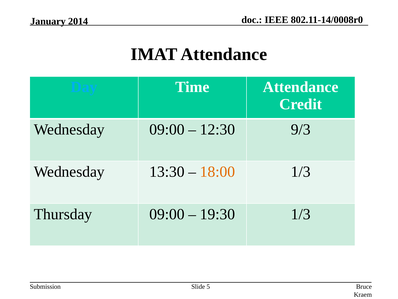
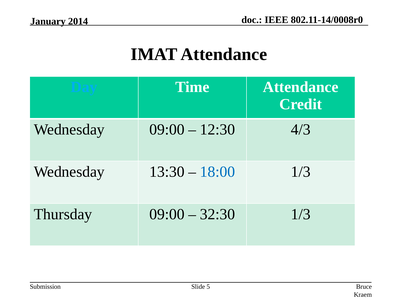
9/3: 9/3 -> 4/3 (301, 129)
18:00 colour: orange -> blue (218, 172)
19:30: 19:30 -> 32:30 (218, 214)
